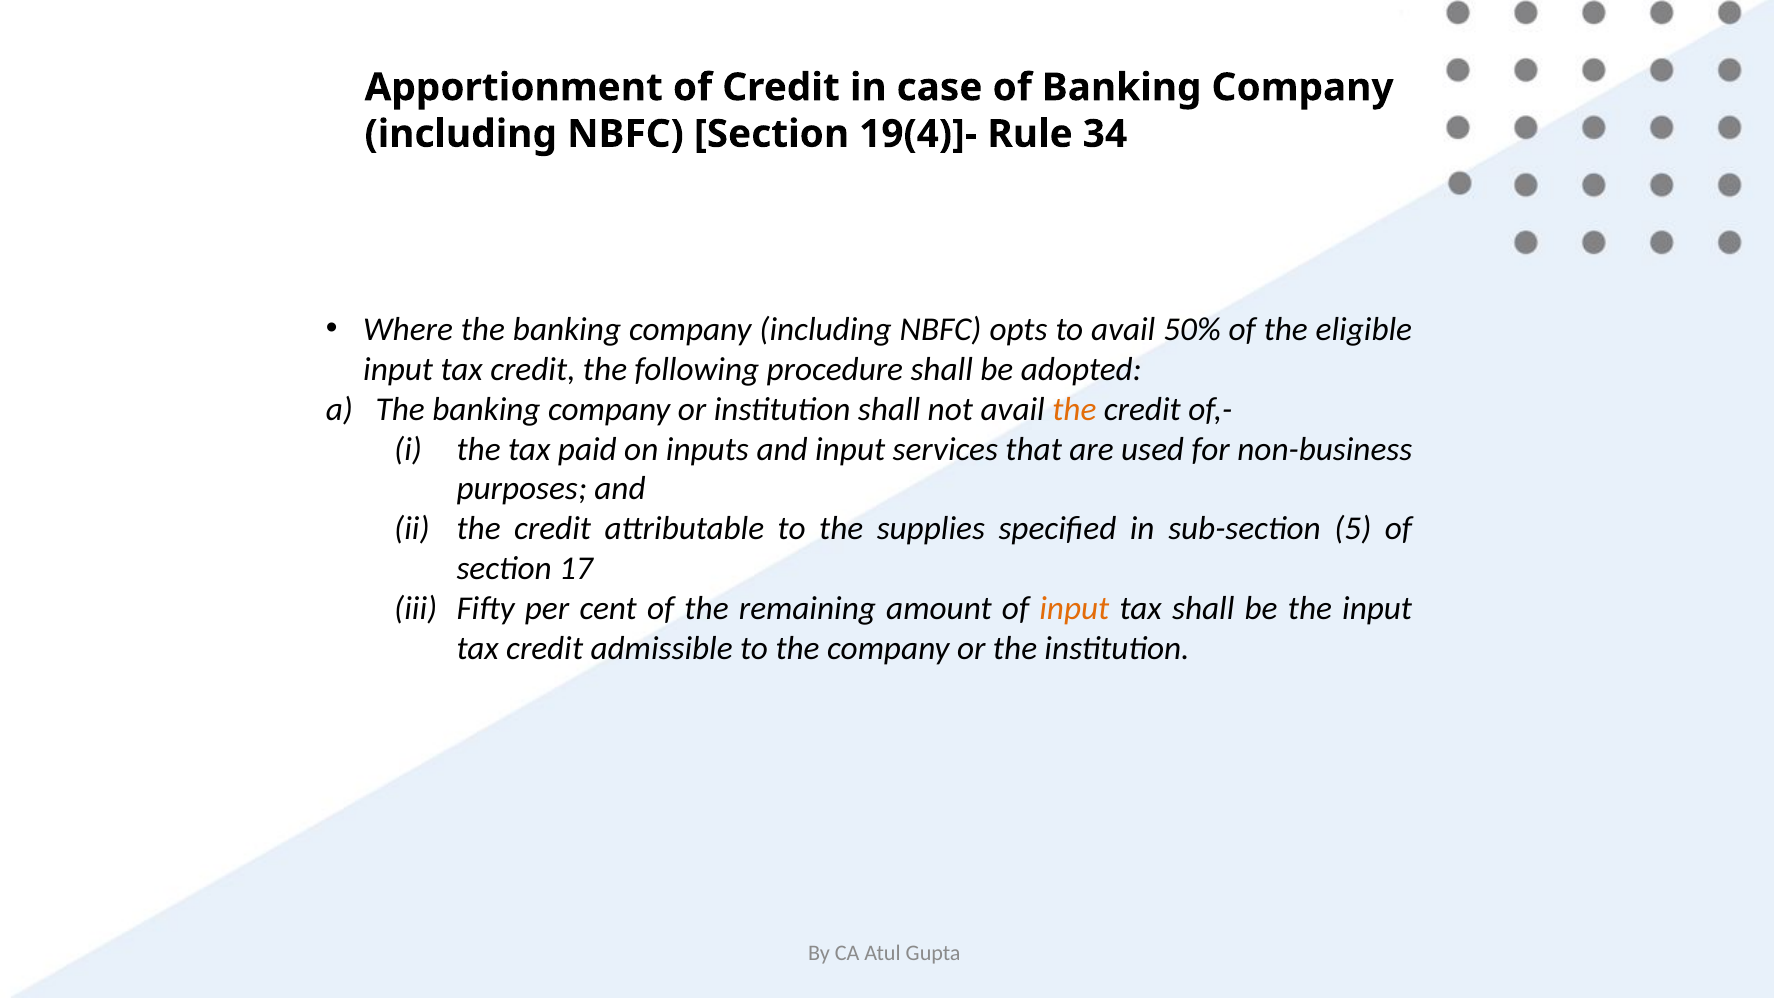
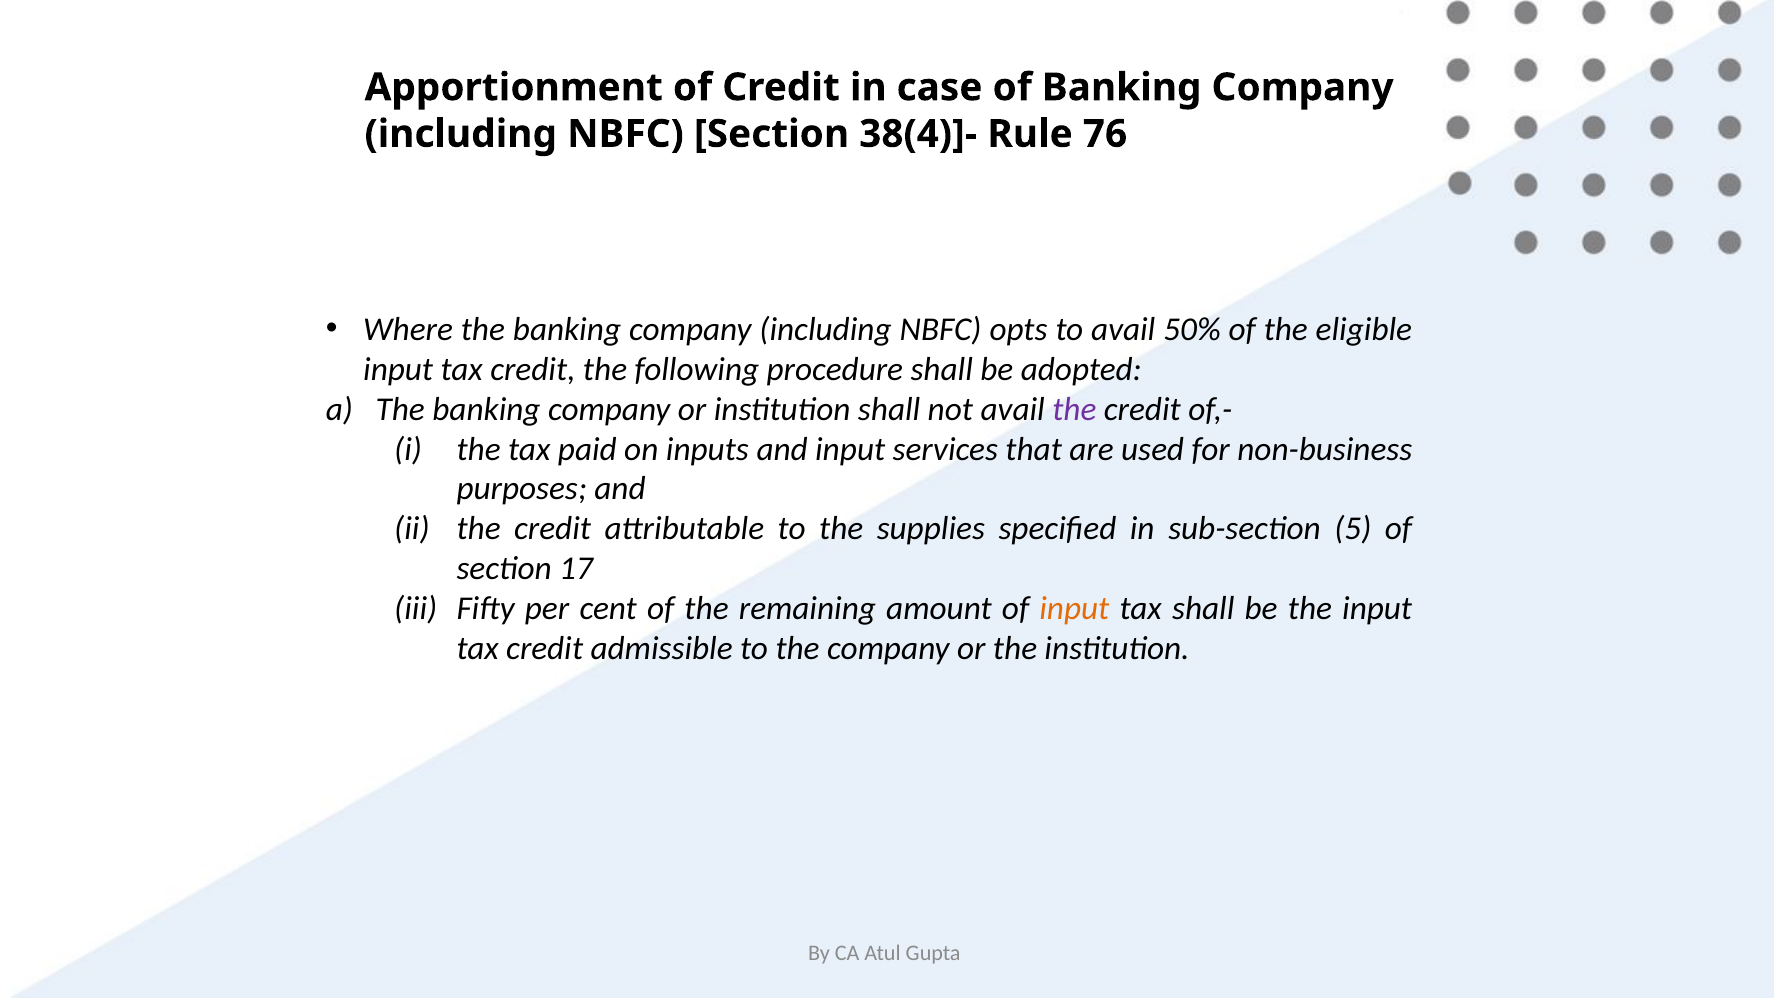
19(4)]-: 19(4)]- -> 38(4)]- (918, 134)
34: 34 -> 76 (1105, 134)
the colour: orange -> purple (1074, 409)
